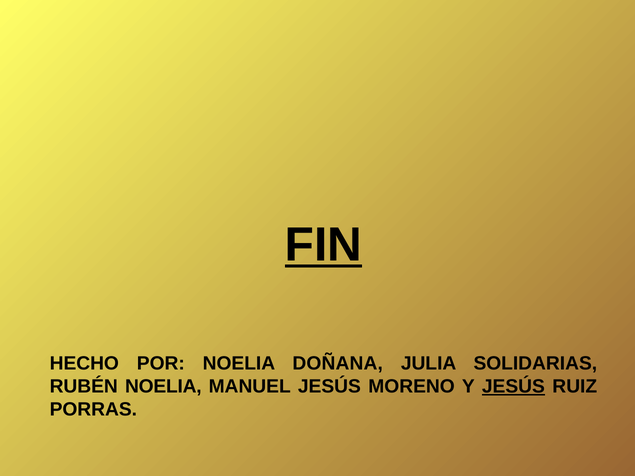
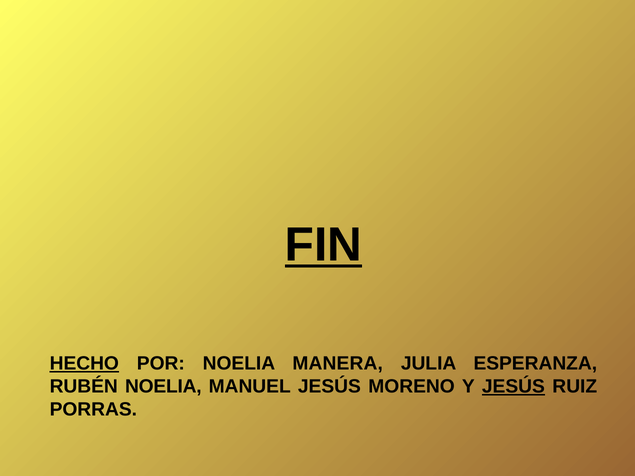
HECHO underline: none -> present (84, 364)
DOÑANA: DOÑANA -> MANERA (338, 364)
SOLIDARIAS: SOLIDARIAS -> ESPERANZA (535, 364)
